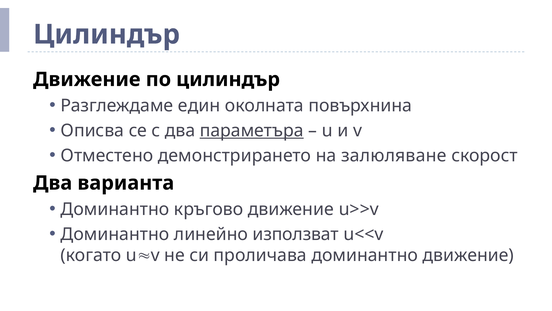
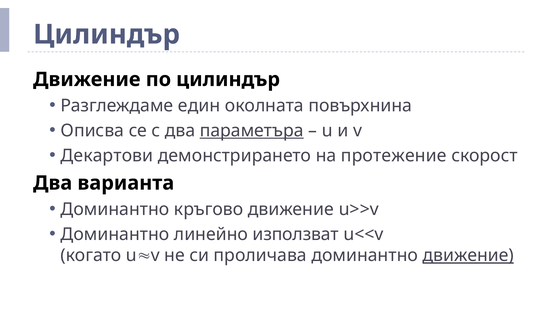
Отместено: Отместено -> Декартови (107, 155)
залюляване: залюляване -> протежение (394, 155)
движение underline: none -> present (468, 255)
